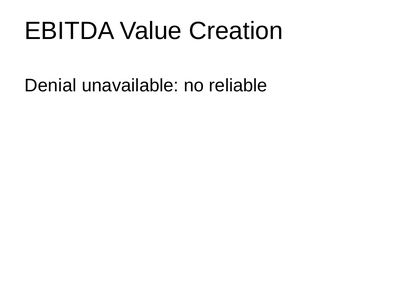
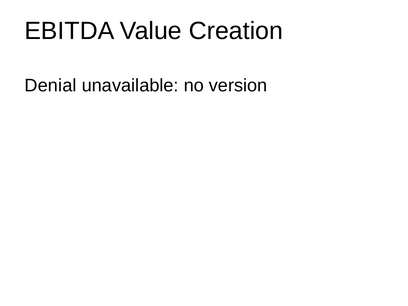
reliable: reliable -> version (238, 86)
